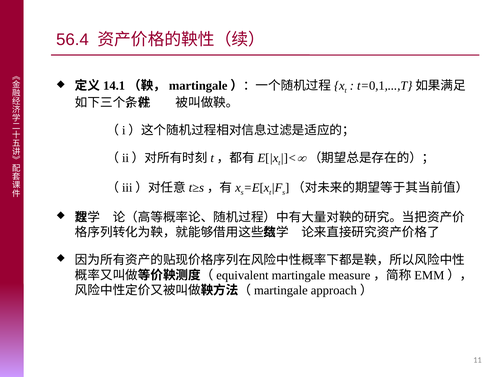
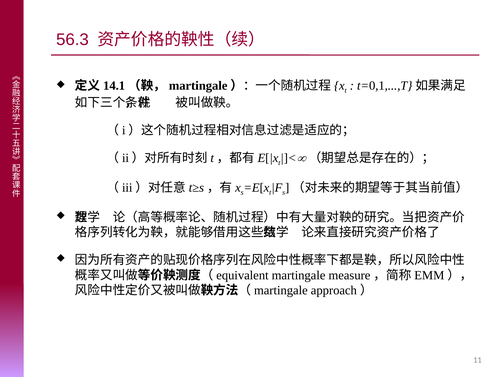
56.4: 56.4 -> 56.3 (72, 40)
